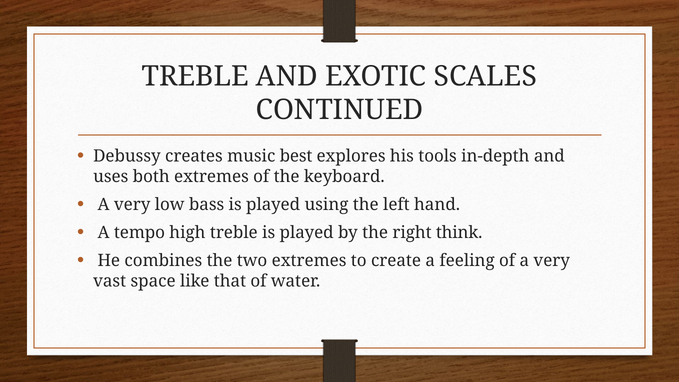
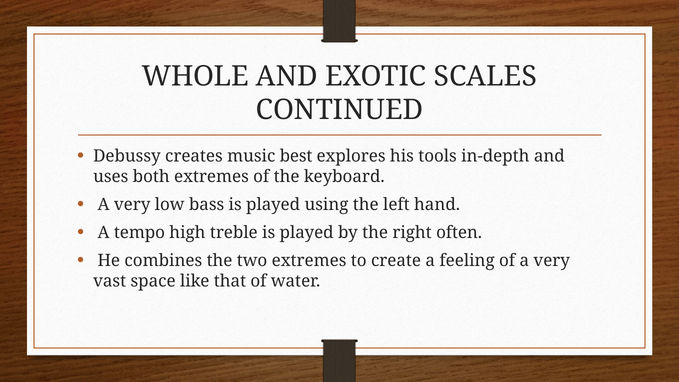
TREBLE: TREBLE -> WHOLE (195, 76)
think: think -> often (459, 233)
